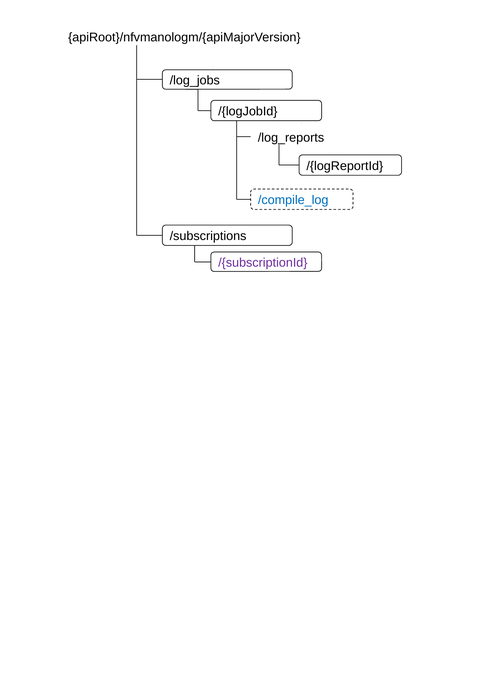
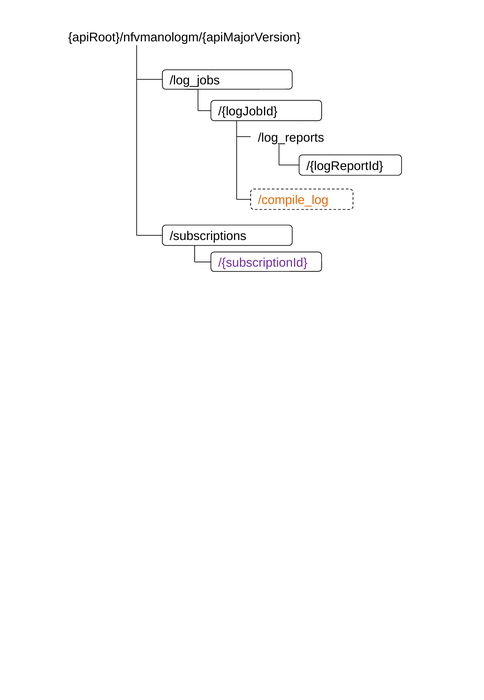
/compile_log colour: blue -> orange (293, 200)
